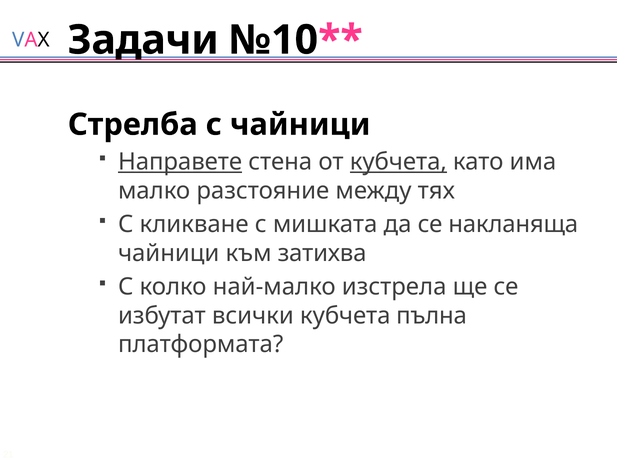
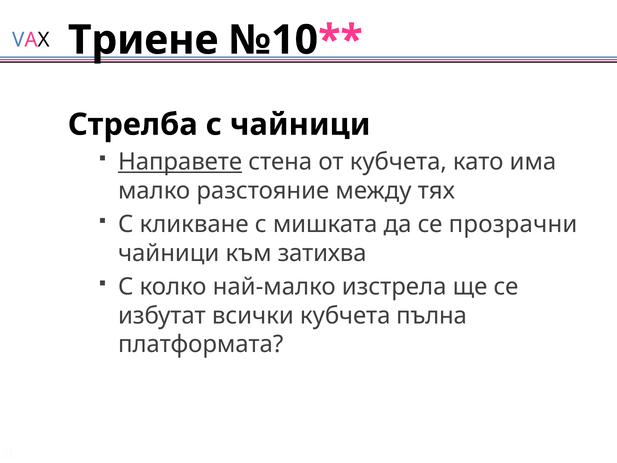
Задачи: Задачи -> Триене (143, 40)
кубчета underline: present -> none (398, 162)
накланяща: накланяща -> прозрачни (513, 224)
